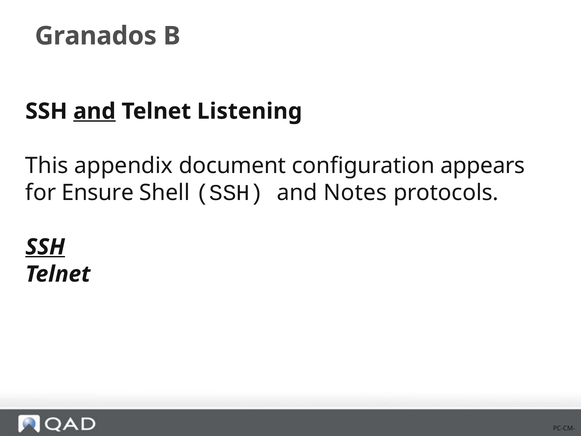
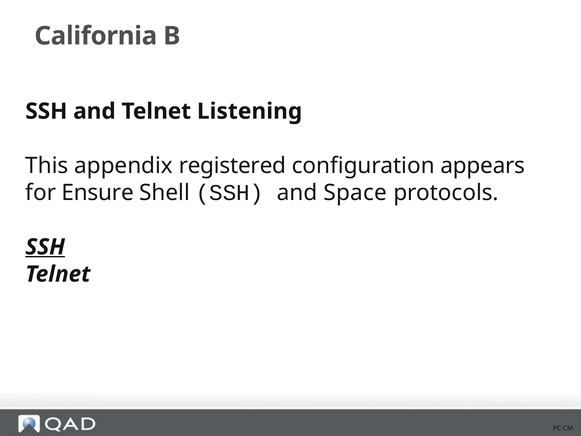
Granados: Granados -> California (96, 36)
and underline: present -> none (94, 111)
document: document -> registered (232, 165)
Notes: Notes -> Space (355, 193)
